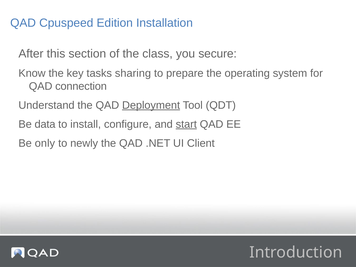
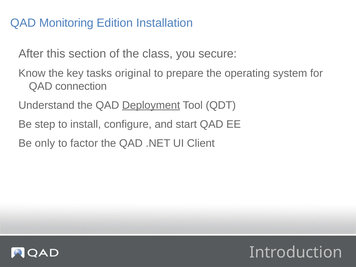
Cpuspeed: Cpuspeed -> Monitoring (66, 23)
sharing: sharing -> original (133, 73)
data: data -> step (45, 124)
start underline: present -> none (186, 124)
newly: newly -> factor (84, 143)
